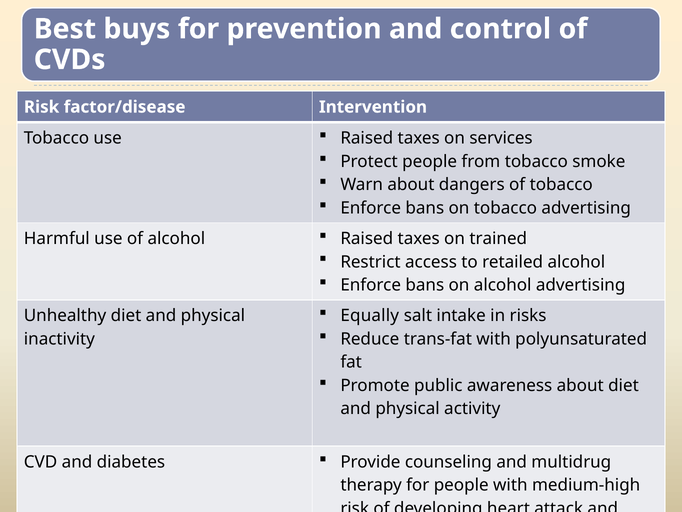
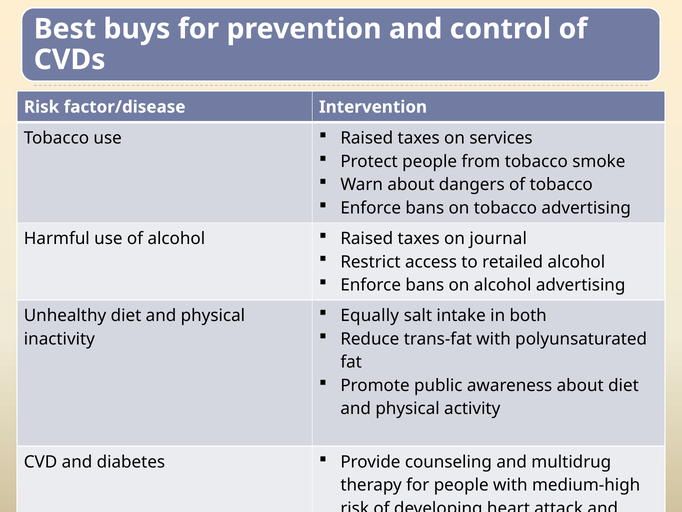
trained: trained -> journal (498, 238)
risks: risks -> both (528, 316)
